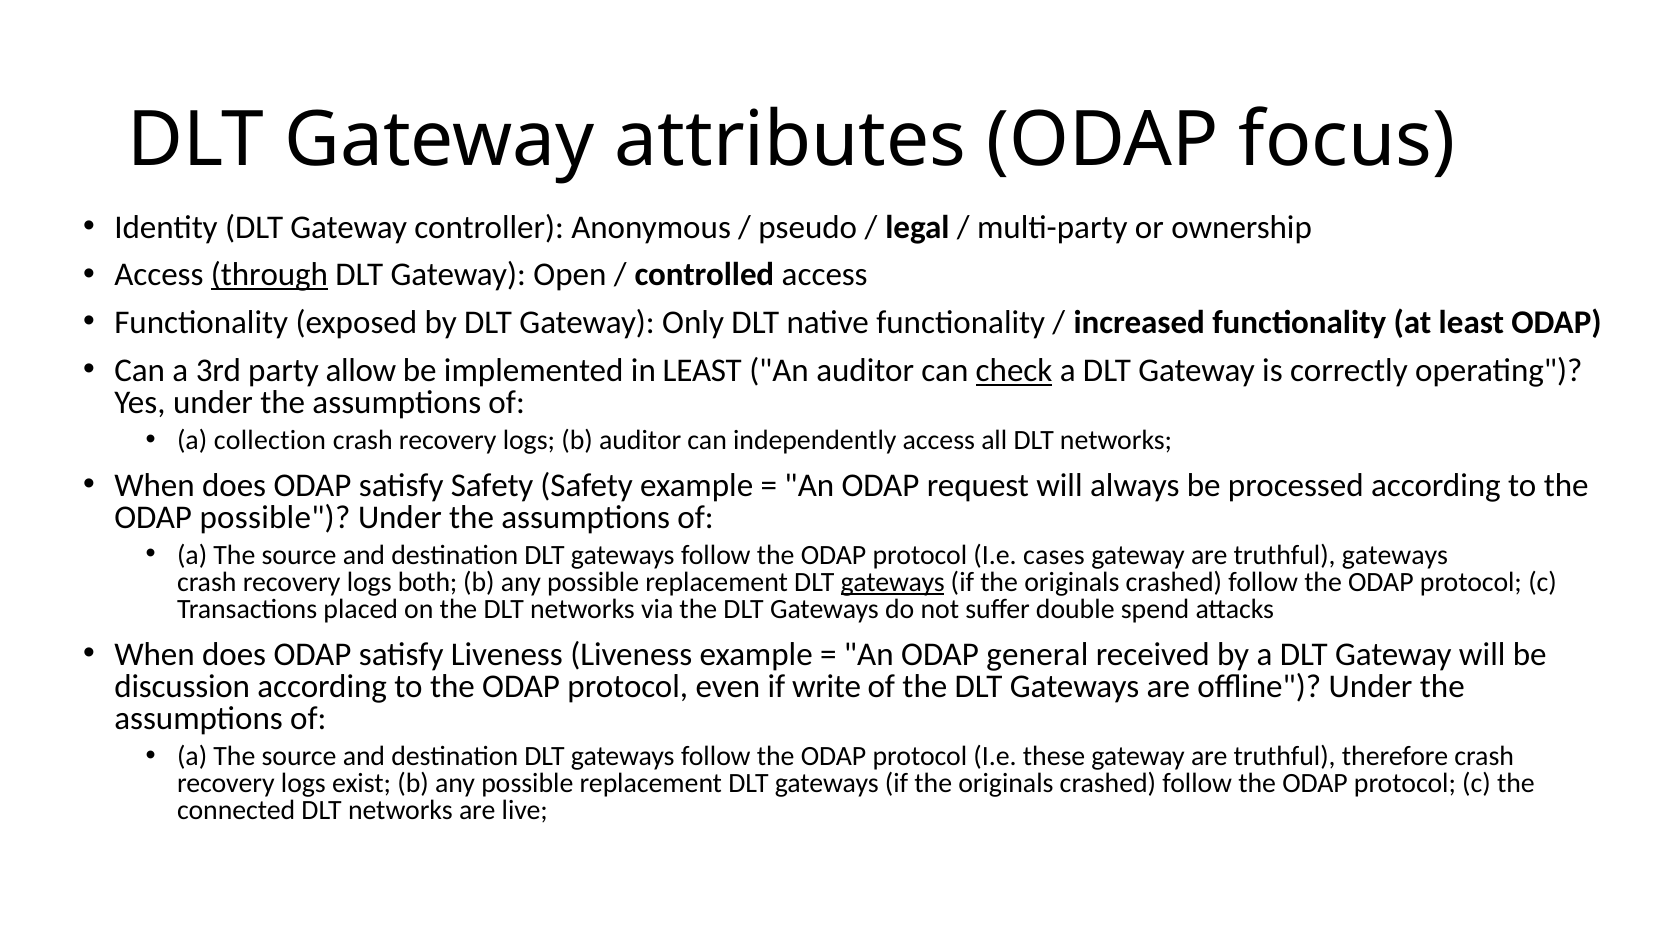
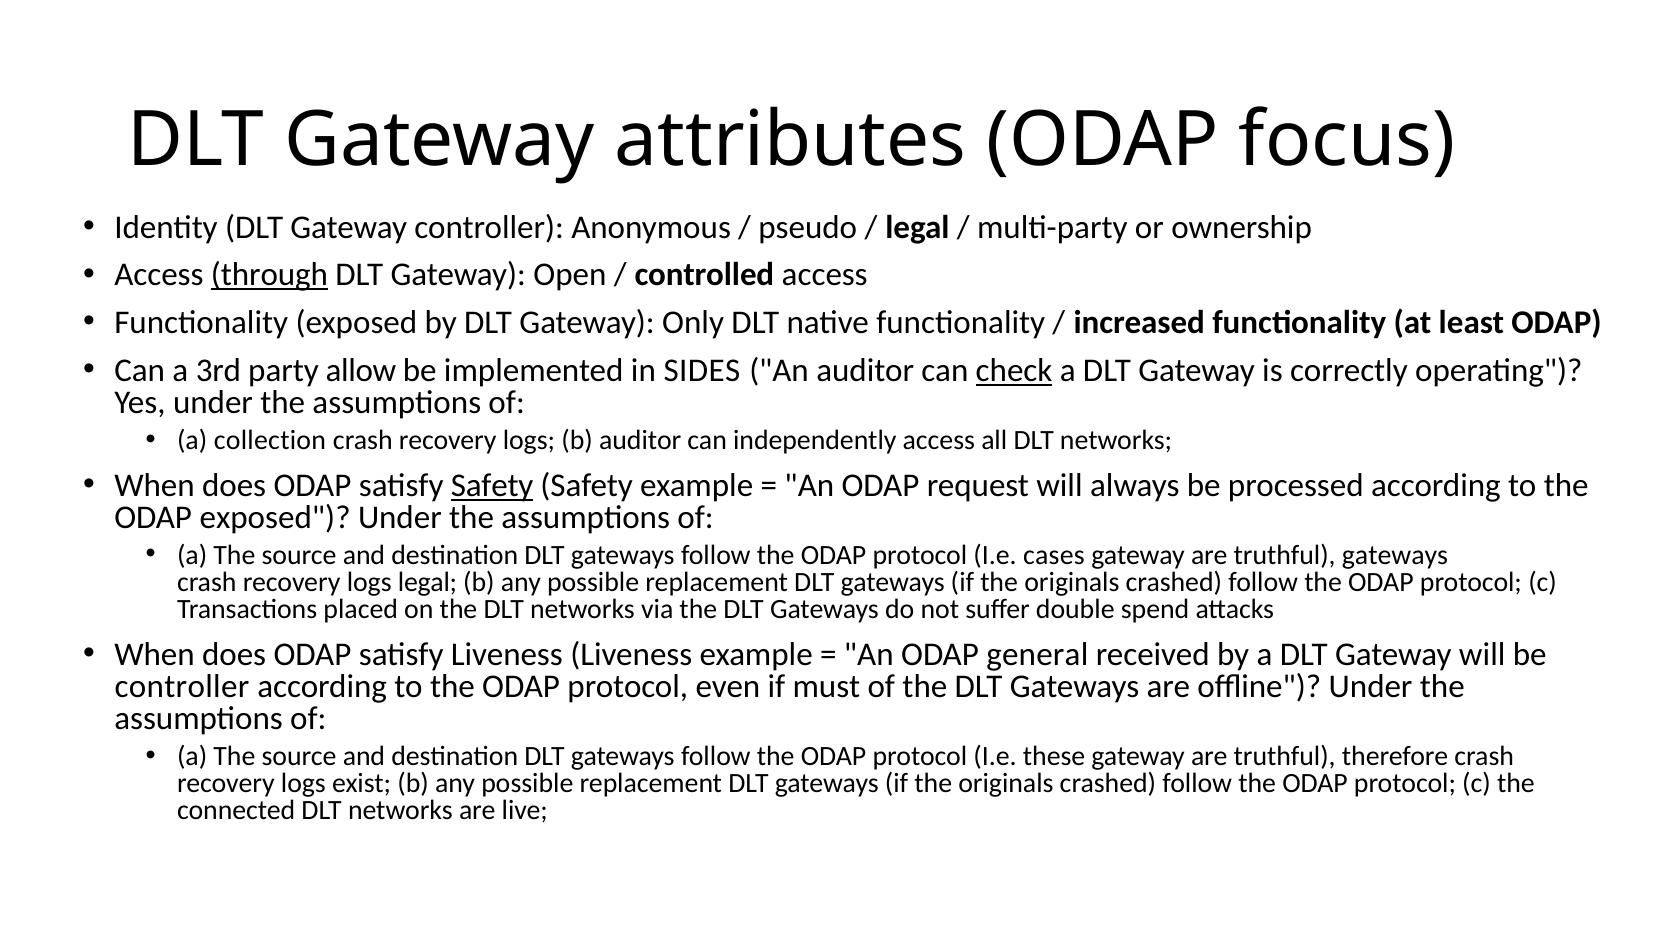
in LEAST: LEAST -> SIDES (702, 370)
Safety underline: none -> present (492, 485)
ODAP possible: possible -> exposed (275, 517)
logs both: both -> legal (428, 582)
gateways underline: present -> none (893, 582)
discussion: discussion -> controller (182, 686)
write: write -> must (826, 686)
